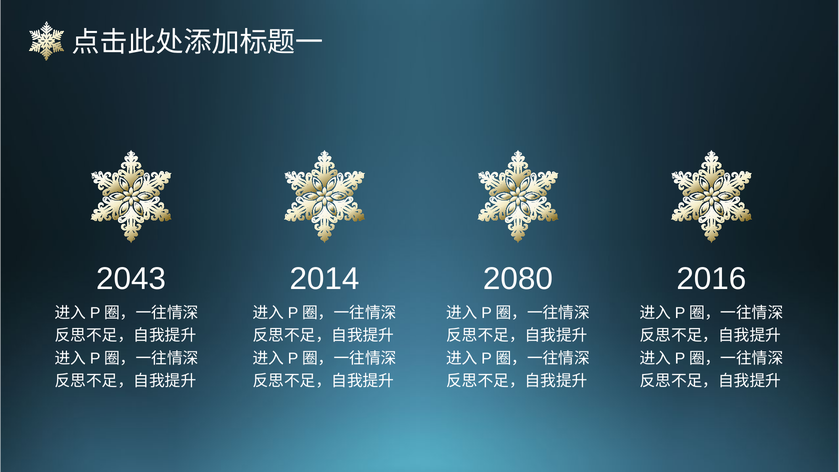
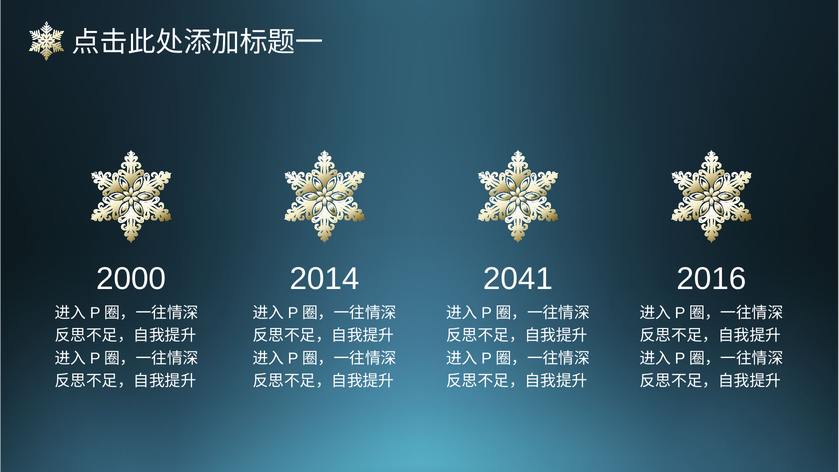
2043: 2043 -> 2000 (131, 279)
2080: 2080 -> 2041 (518, 279)
